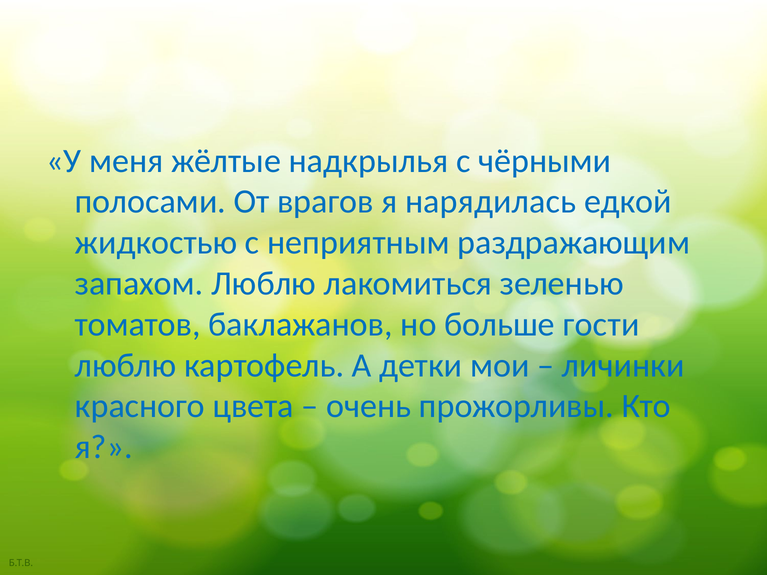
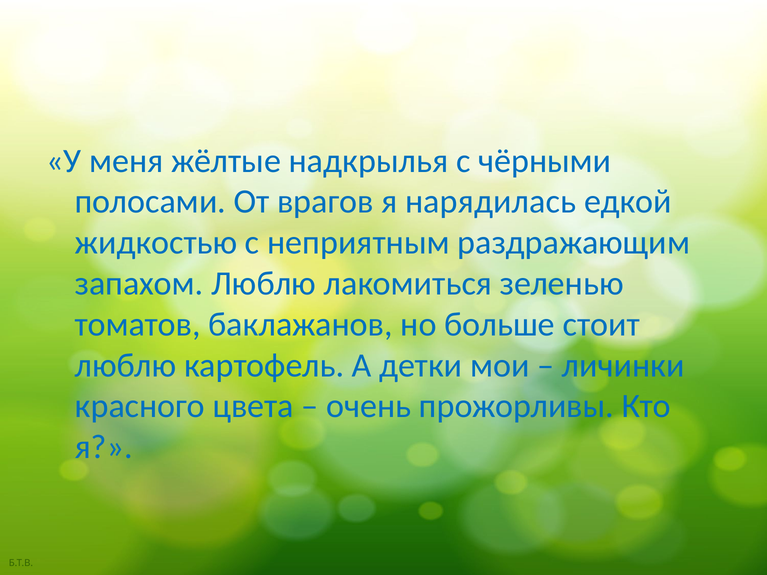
гости: гости -> стоит (601, 325)
